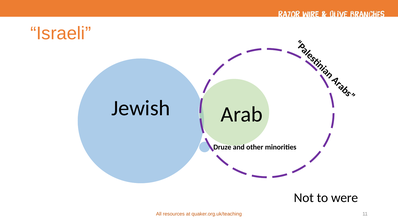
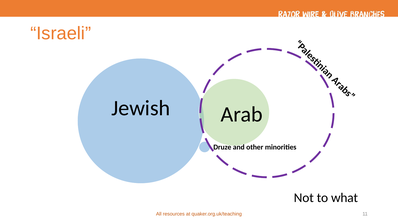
were: were -> what (345, 198)
